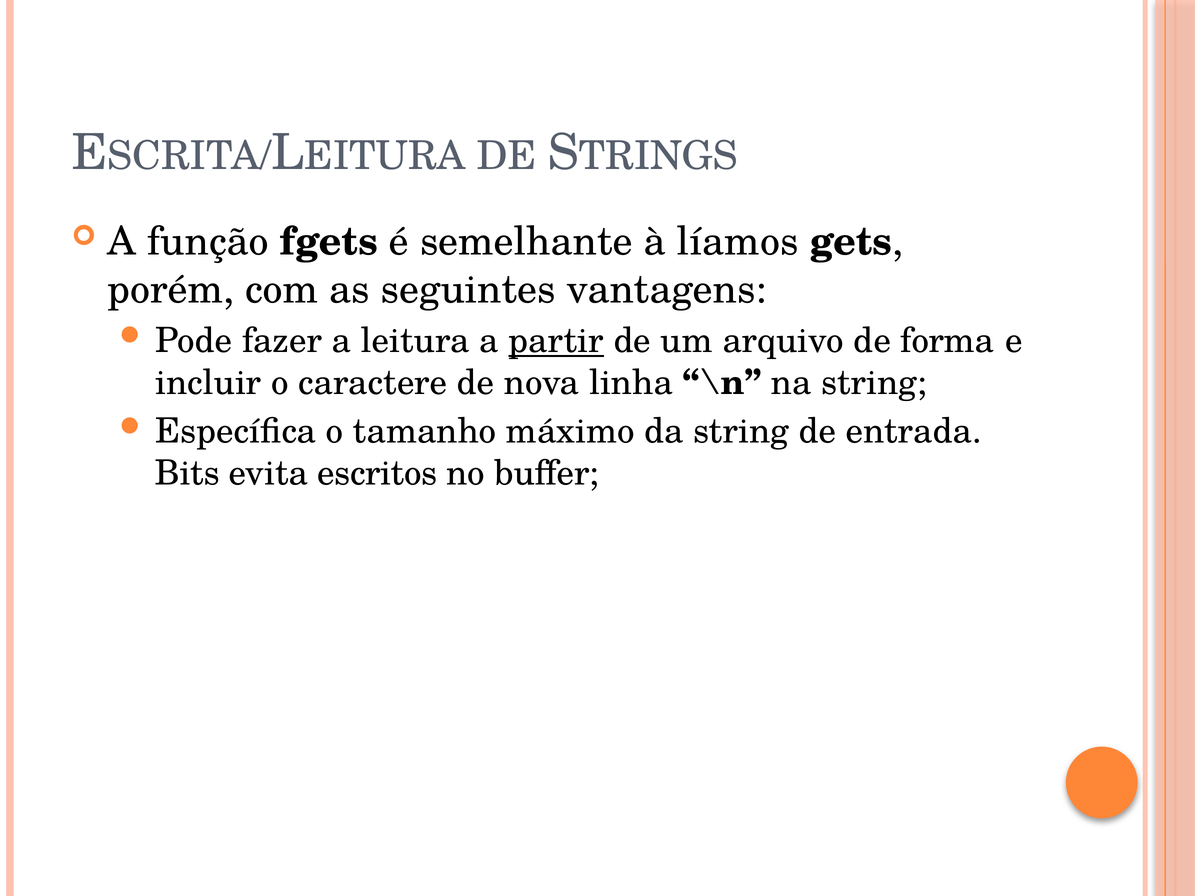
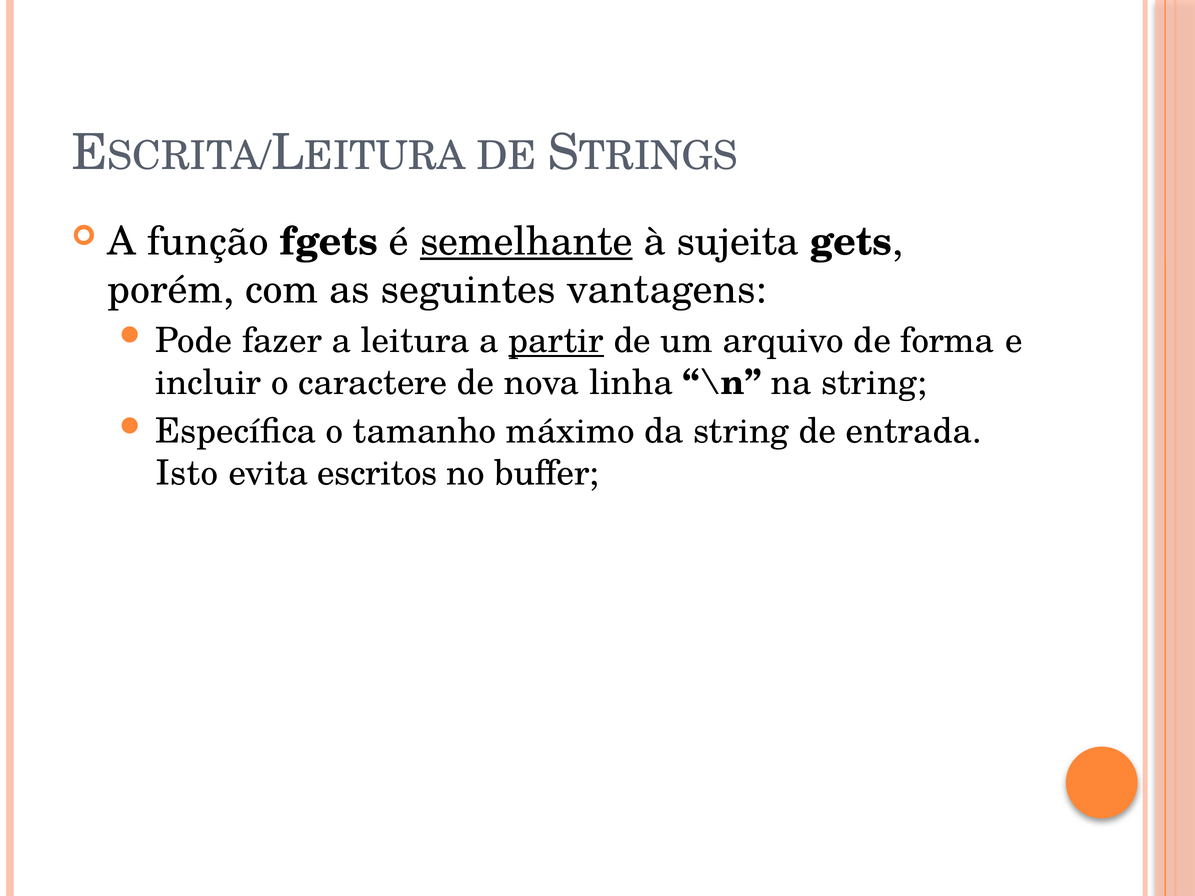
semelhante underline: none -> present (526, 242)
líamos: líamos -> sujeita (738, 242)
Bits: Bits -> Isto (187, 473)
